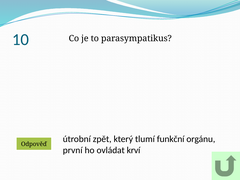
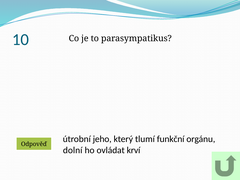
zpět: zpět -> jeho (102, 139)
první: první -> dolní (73, 150)
